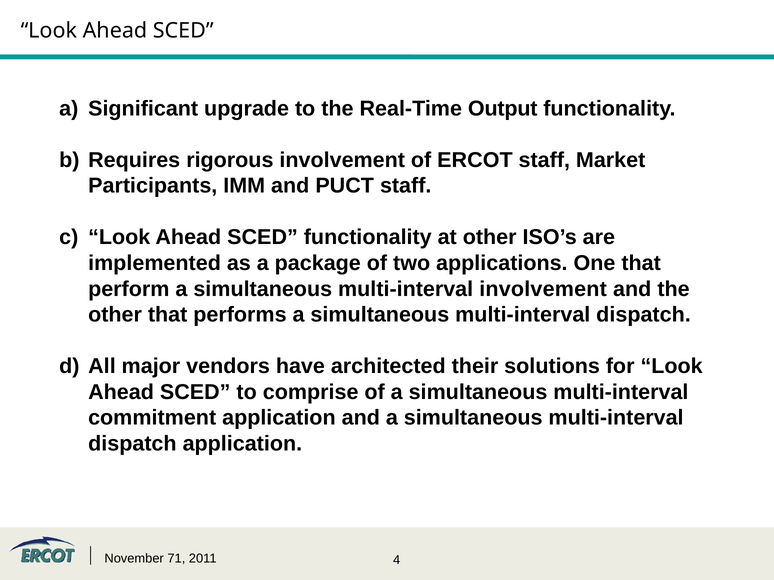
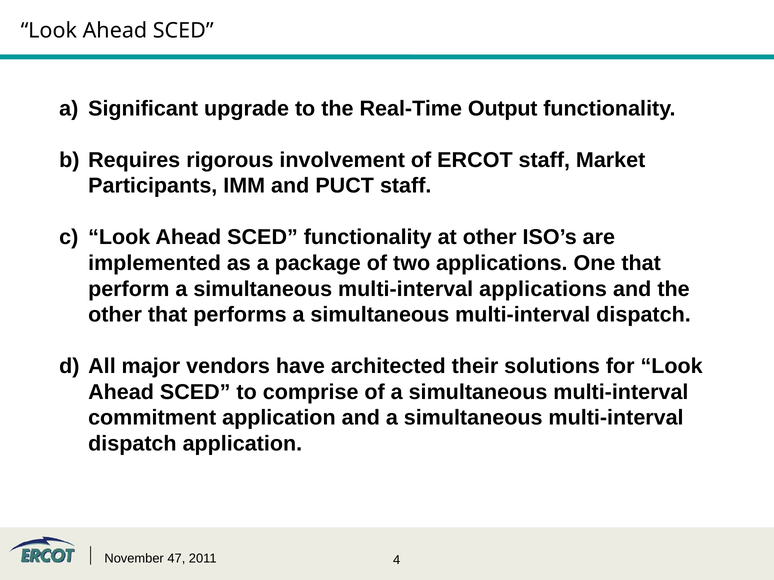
multi-interval involvement: involvement -> applications (543, 289)
71: 71 -> 47 (176, 559)
